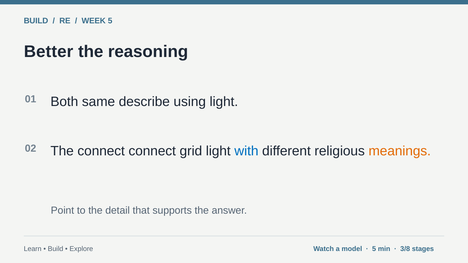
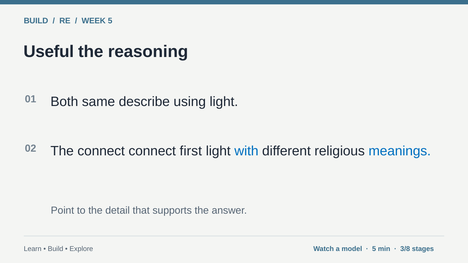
Better: Better -> Useful (49, 52)
grid: grid -> first (191, 151)
meanings colour: orange -> blue (400, 151)
